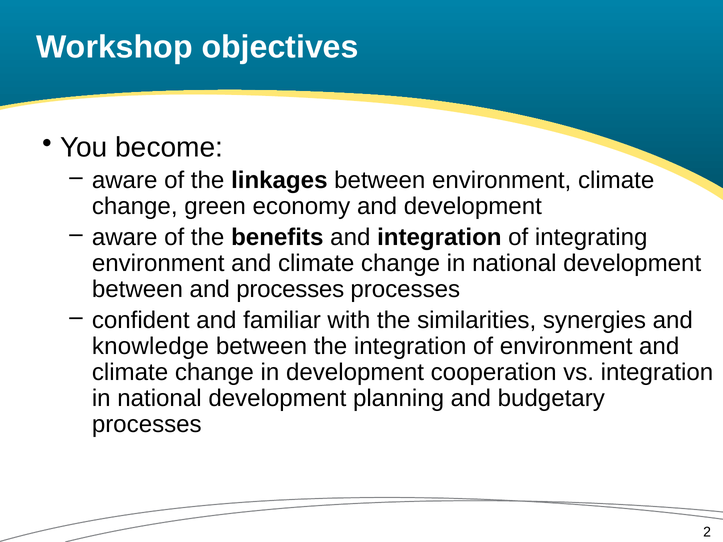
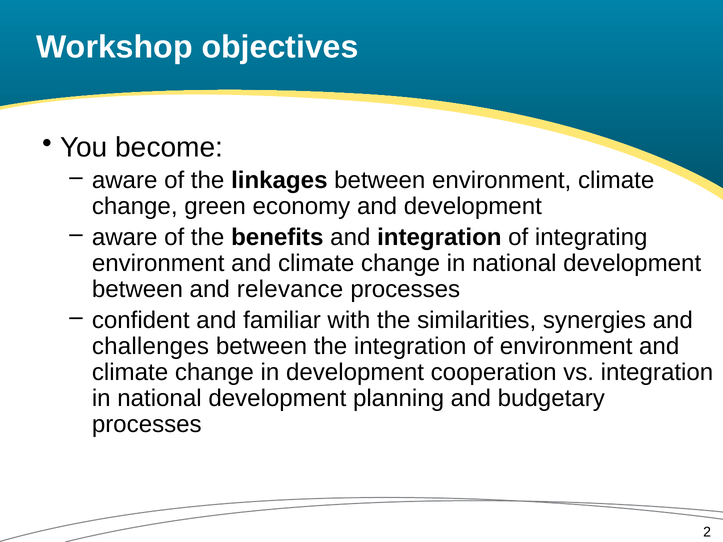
and processes: processes -> relevance (290, 289)
knowledge: knowledge -> challenges (150, 346)
